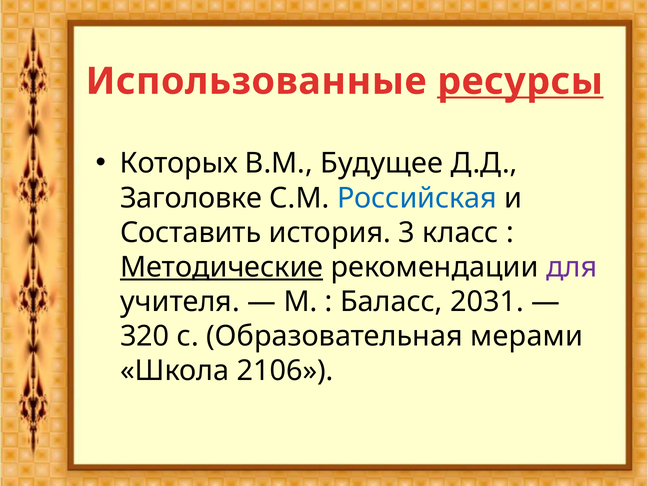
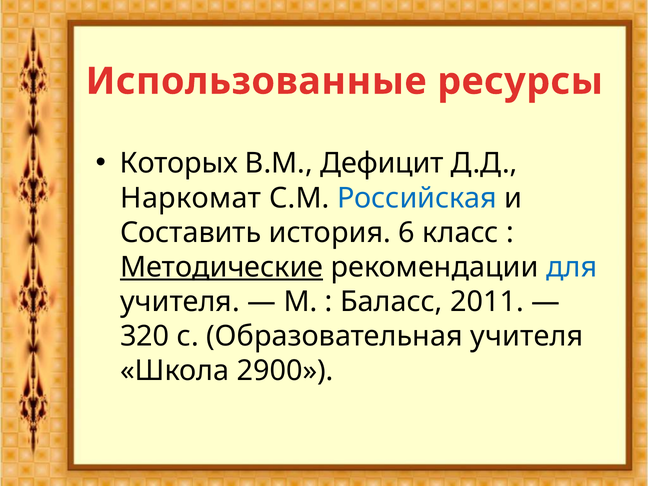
ресурсы underline: present -> none (520, 81)
Будущее: Будущее -> Дефицит (382, 163)
Заголовке: Заголовке -> Наркомат (191, 198)
3: 3 -> 6 (407, 233)
для colour: purple -> blue (572, 267)
2031: 2031 -> 2011 (487, 302)
Образовательная мерами: мерами -> учителя (527, 336)
2106: 2106 -> 2900 (285, 371)
